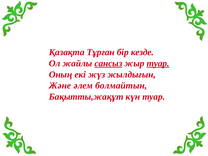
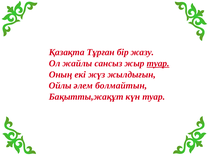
кезде: кезде -> жазу (142, 52)
сансыз underline: present -> none (108, 63)
Және: Және -> Ойлы (60, 86)
